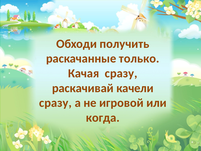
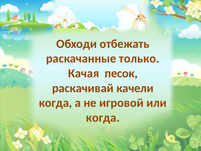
получить: получить -> отбежать (125, 44)
Качая сразу: сразу -> песок (121, 73)
сразу: сразу -> когда (55, 103)
